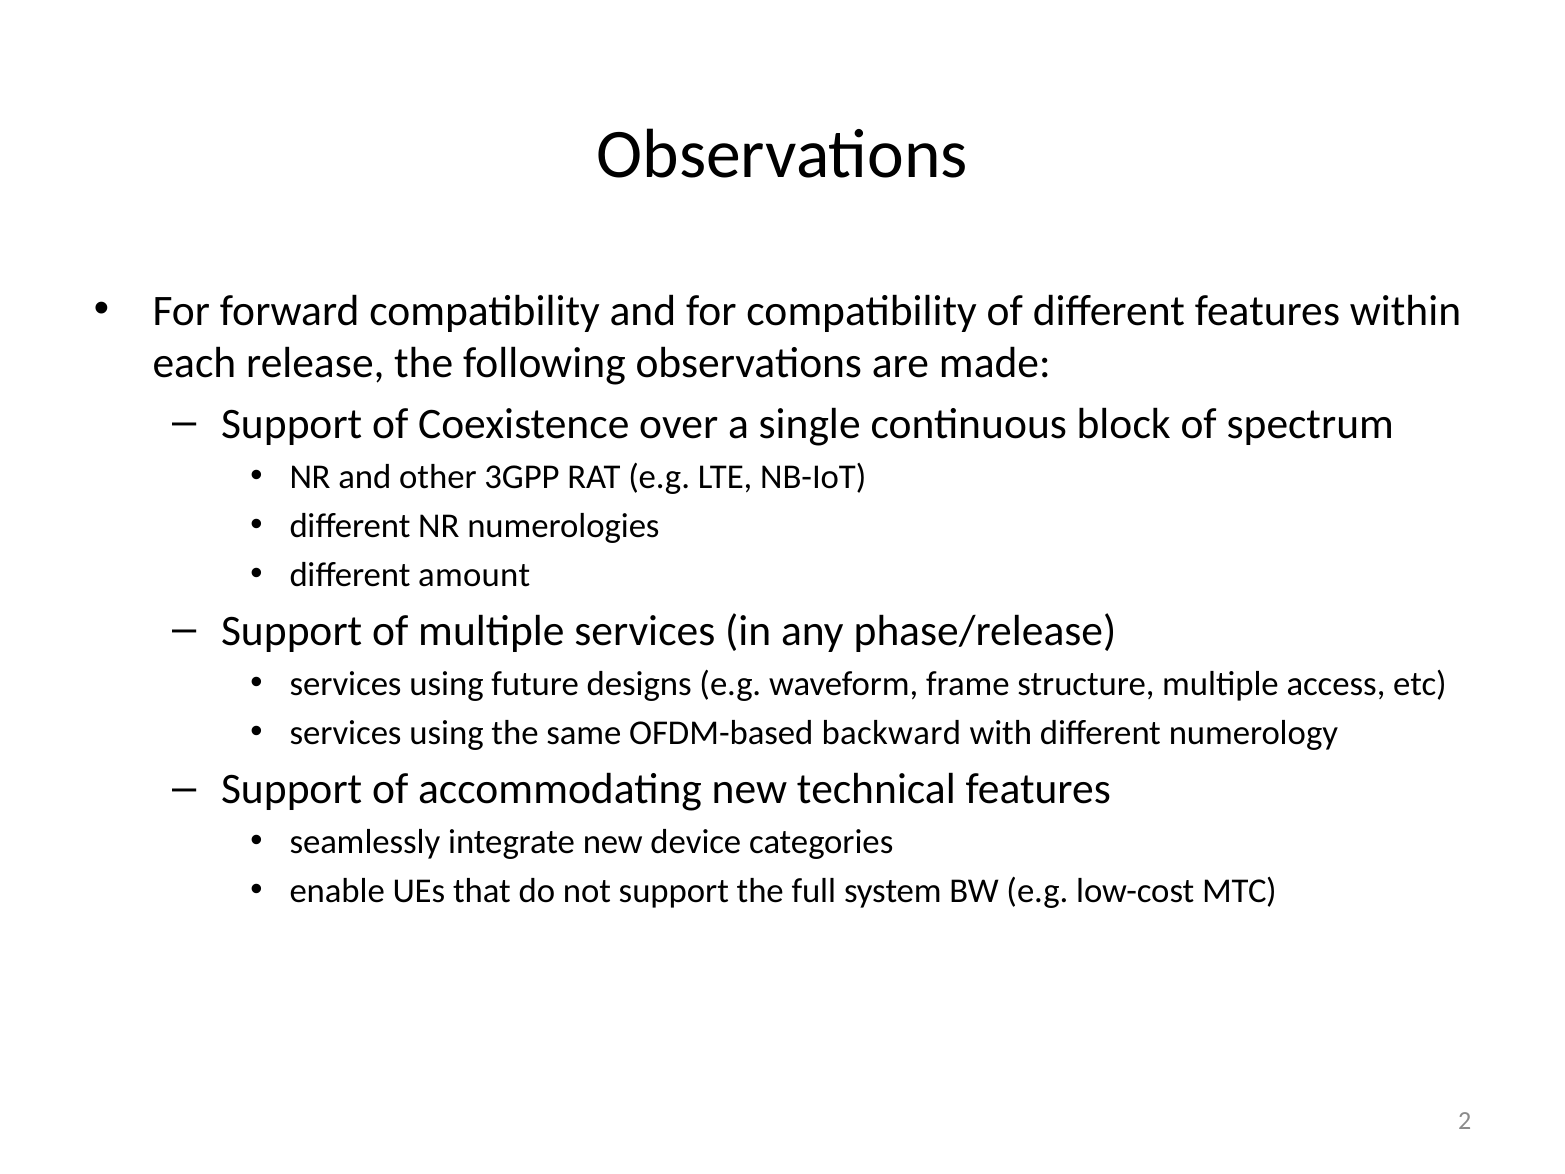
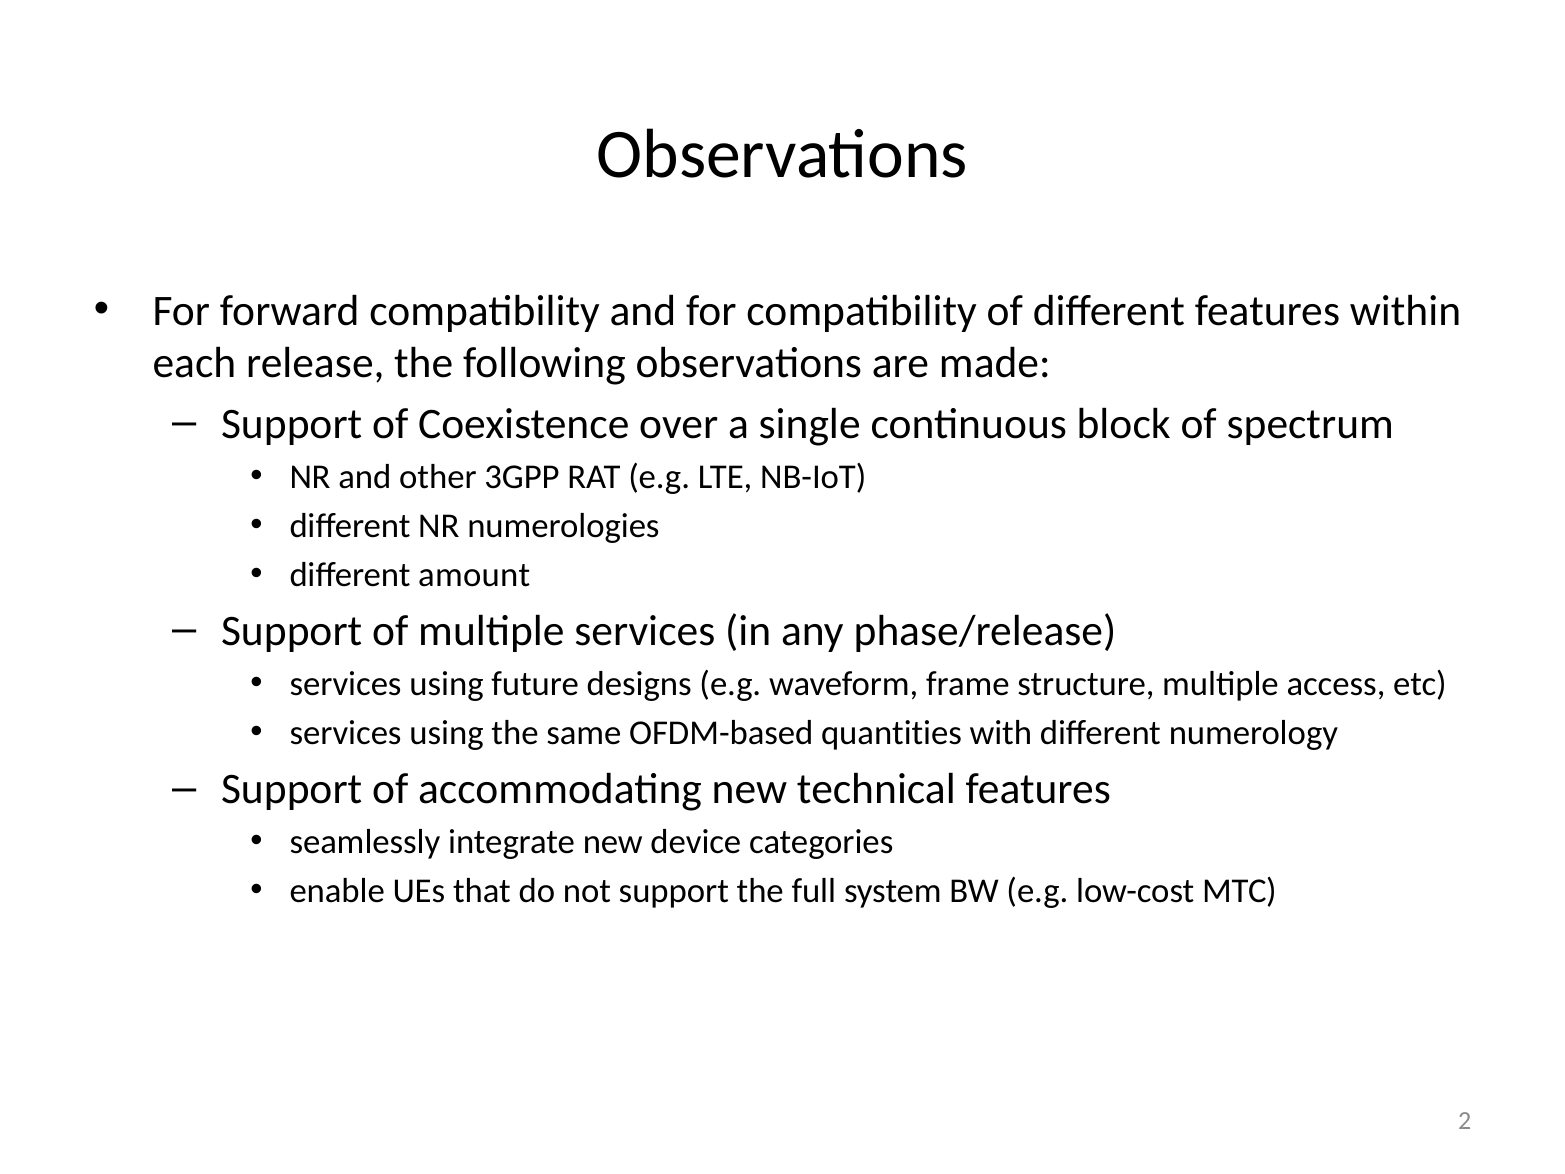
backward: backward -> quantities (891, 733)
